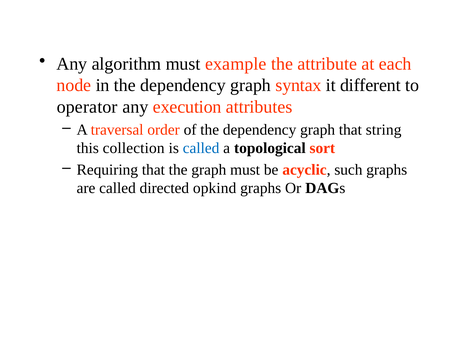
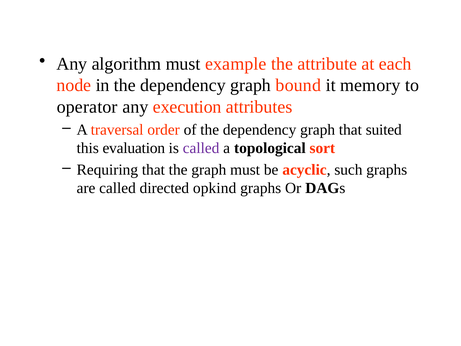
syntax: syntax -> bound (298, 85)
different: different -> memory (370, 85)
string: string -> suited (384, 130)
collection: collection -> evaluation (134, 148)
called colour: blue -> purple (201, 148)
